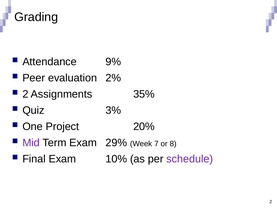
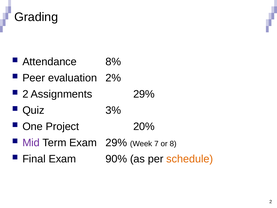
9%: 9% -> 8% (113, 62)
Assignments 35%: 35% -> 29% (144, 94)
10%: 10% -> 90% (116, 159)
schedule colour: purple -> orange (190, 159)
